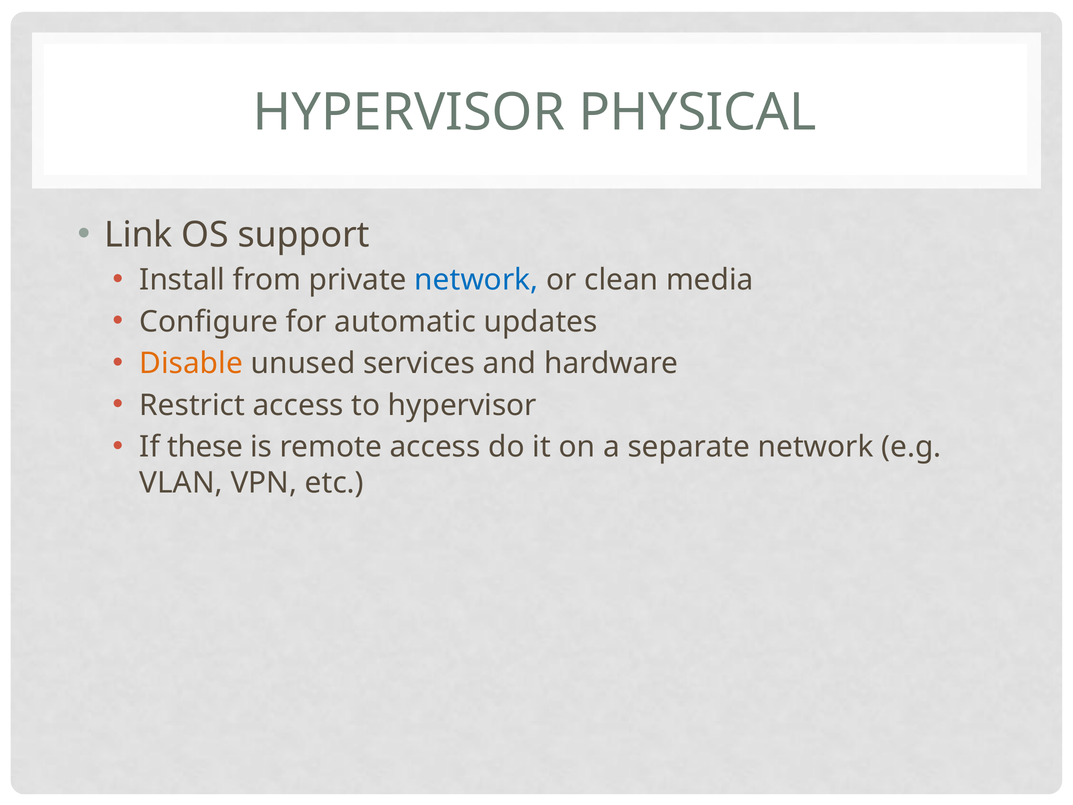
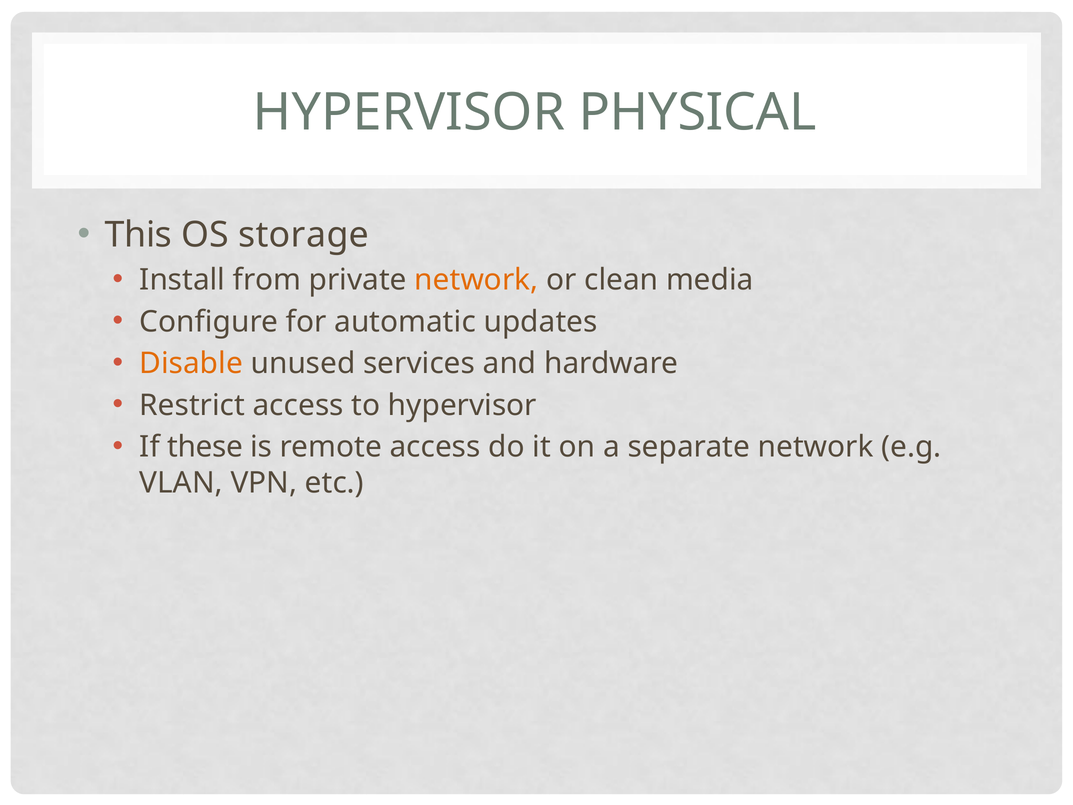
Link: Link -> This (138, 235)
support: support -> storage (304, 235)
network colour: blue -> orange (476, 280)
